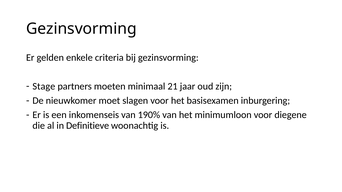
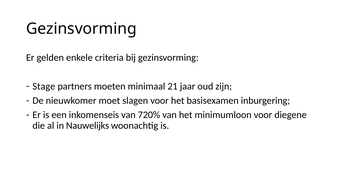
190%: 190% -> 720% (149, 115)
Definitieve: Definitieve -> Nauwelijks (88, 126)
